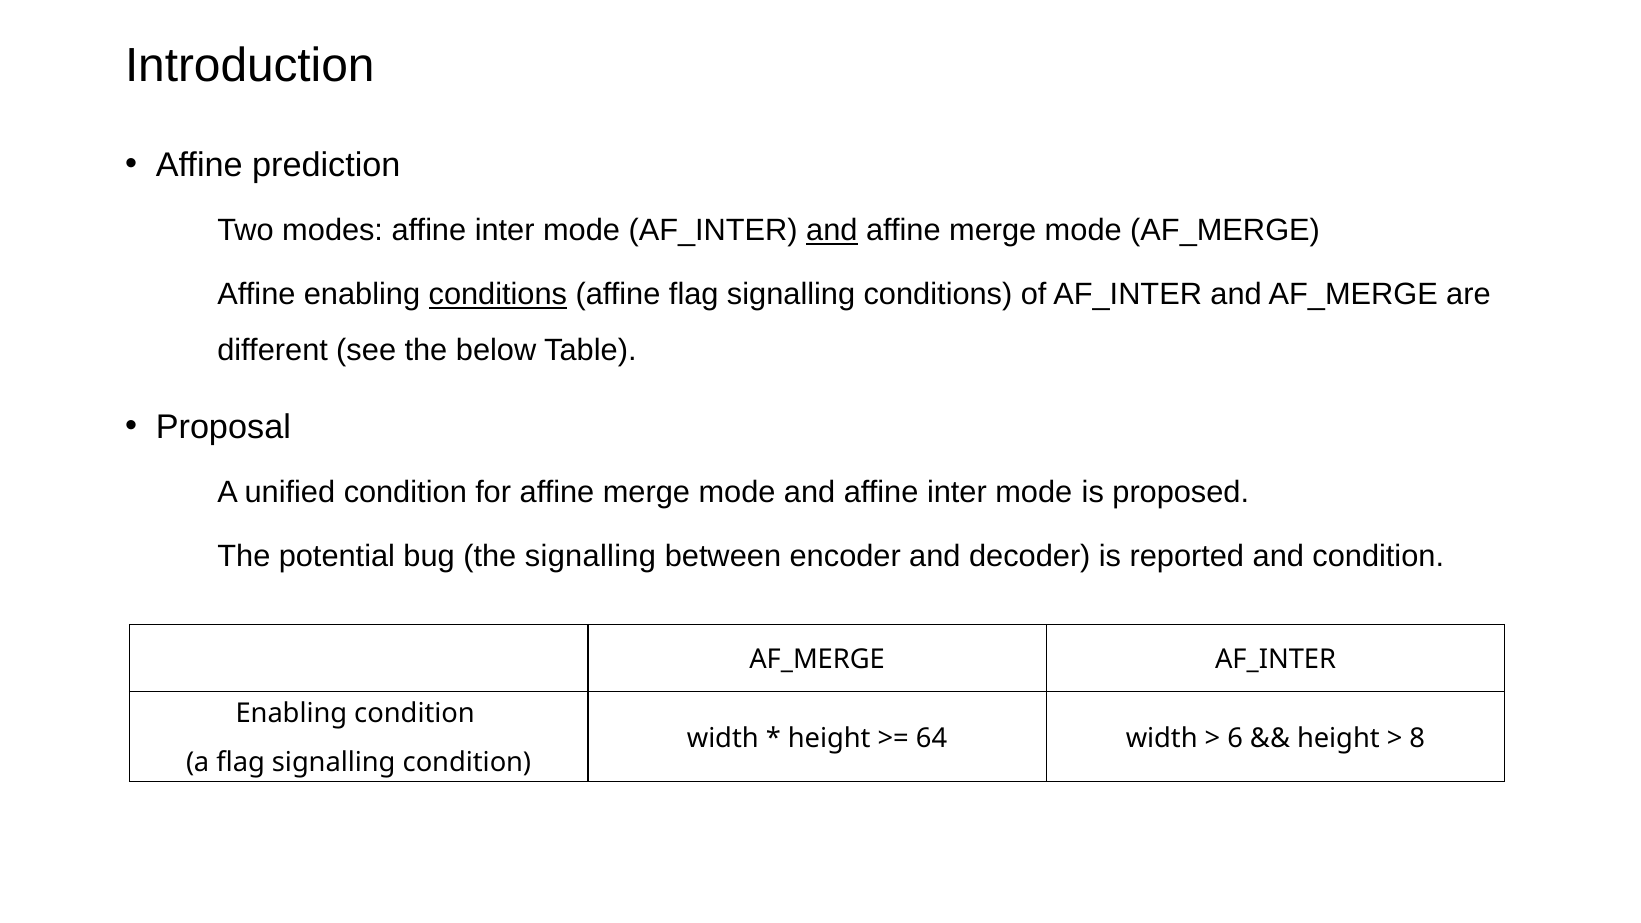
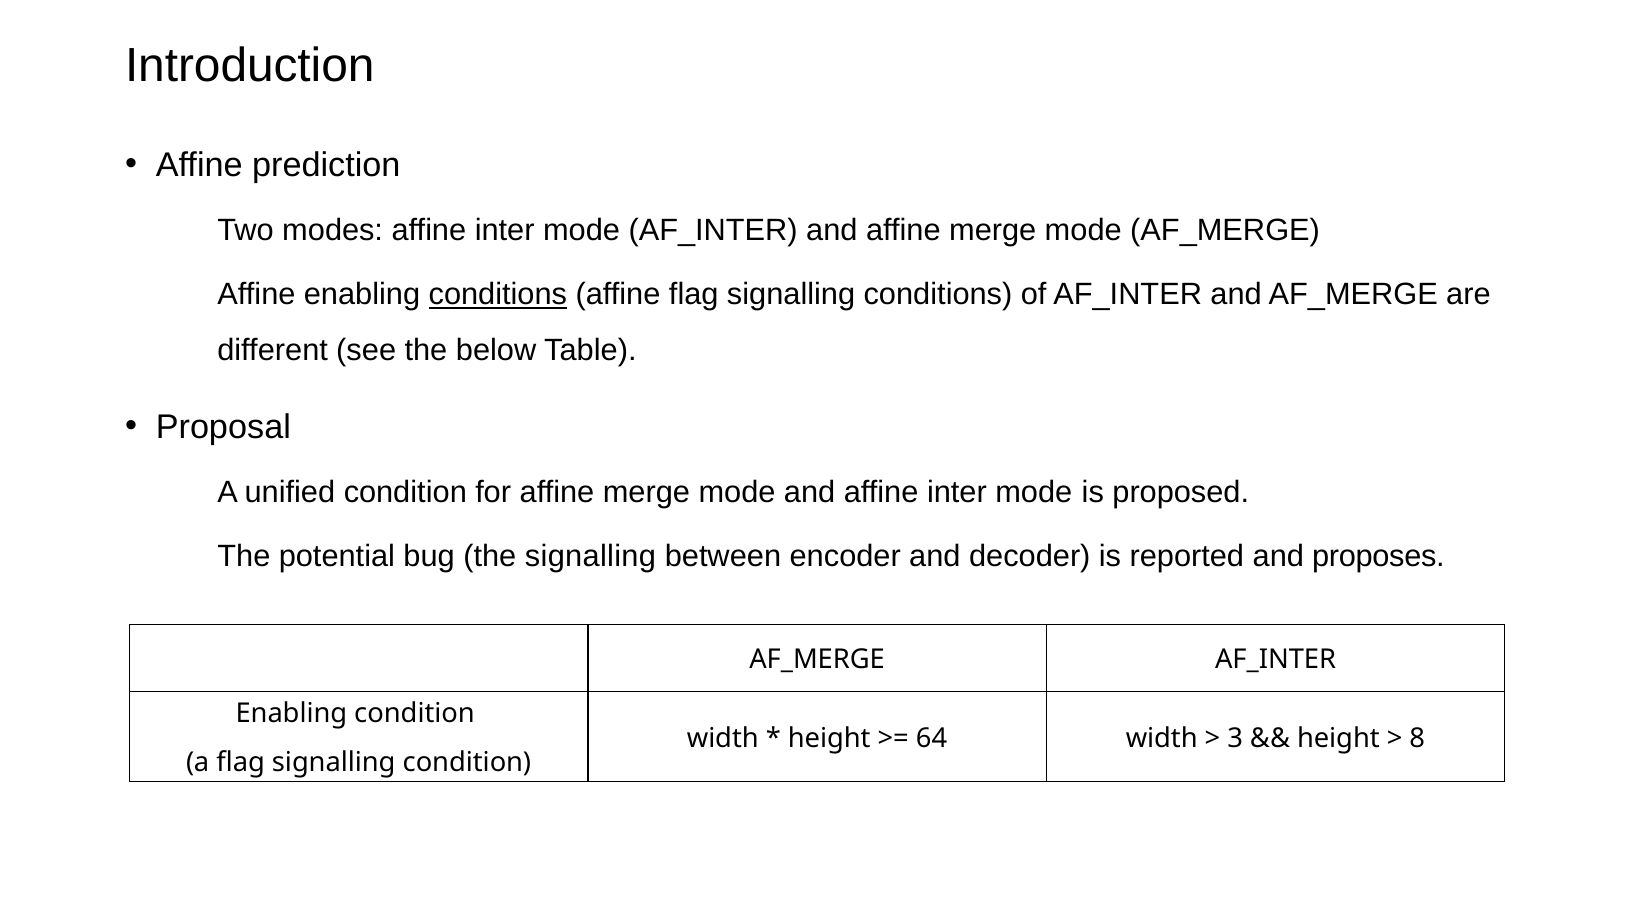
and underline: present -> none (832, 231)
and condition: condition -> proposes (1378, 556)
6: 6 -> 3 (1235, 738)
